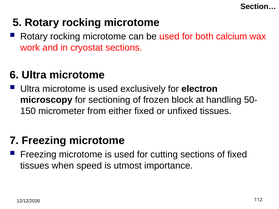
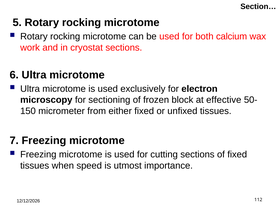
handling: handling -> effective (224, 100)
